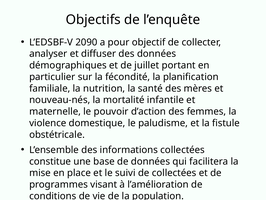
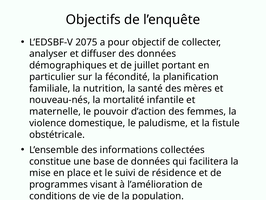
2090: 2090 -> 2075 (86, 42)
de collectées: collectées -> résidence (174, 173)
